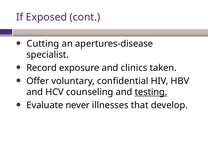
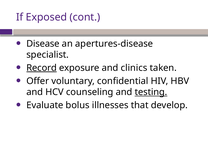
Cutting: Cutting -> Disease (43, 44)
Record underline: none -> present (42, 68)
never: never -> bolus (78, 105)
